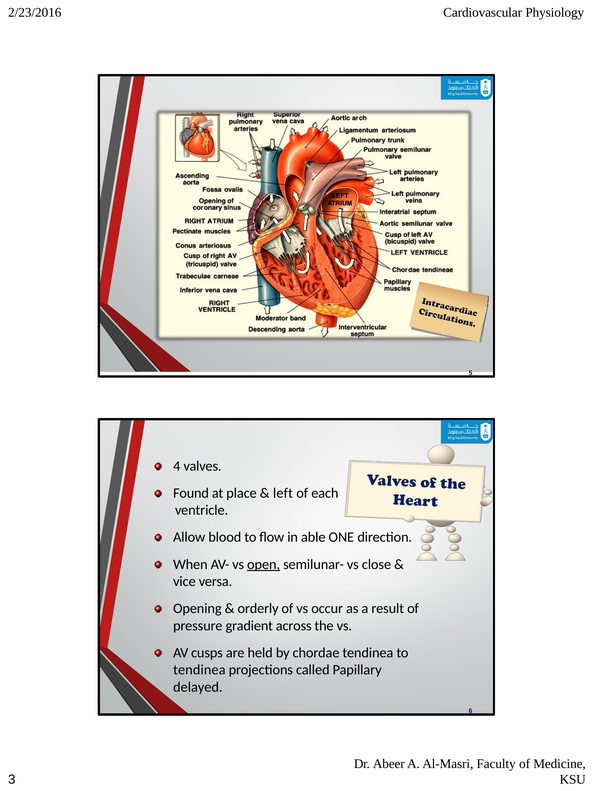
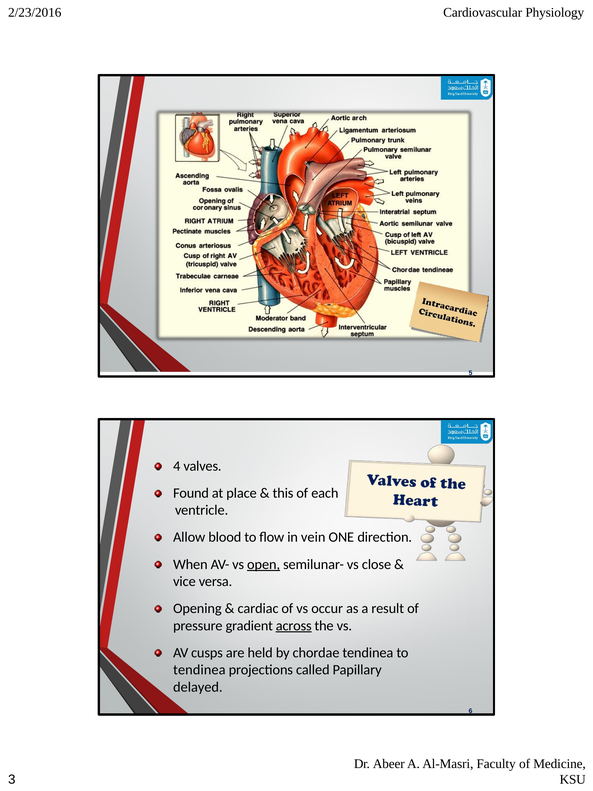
left: left -> this (283, 493)
able: able -> vein (313, 537)
orderly: orderly -> cardiac (258, 608)
across underline: none -> present (294, 625)
